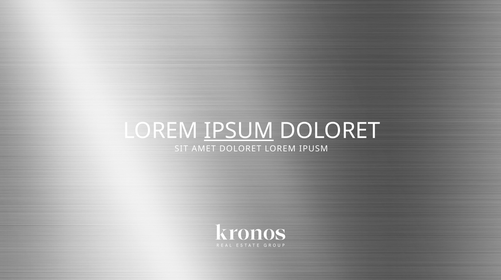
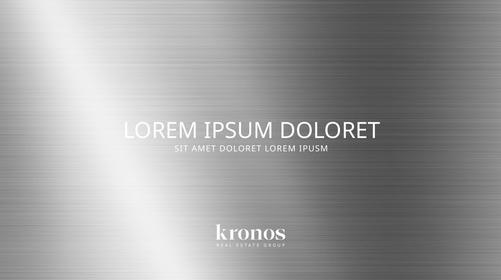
IPSUM underline: present -> none (239, 131)
